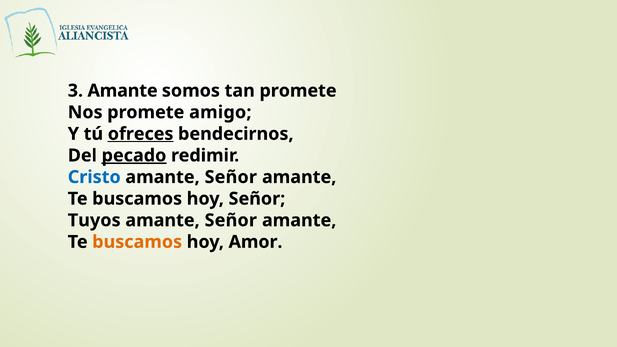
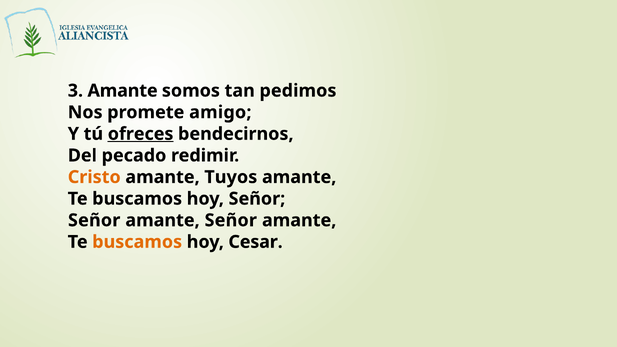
tan promete: promete -> pedimos (298, 91)
pecado underline: present -> none (134, 156)
Cristo colour: blue -> orange (94, 177)
Señor: Señor -> Tuyos (231, 177)
Tuyos: Tuyos -> Señor (94, 220)
Amor: Amor -> Cesar (256, 242)
